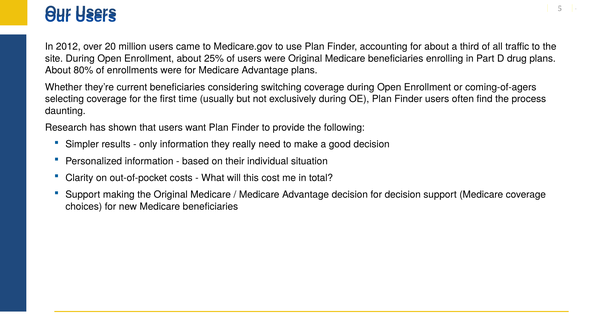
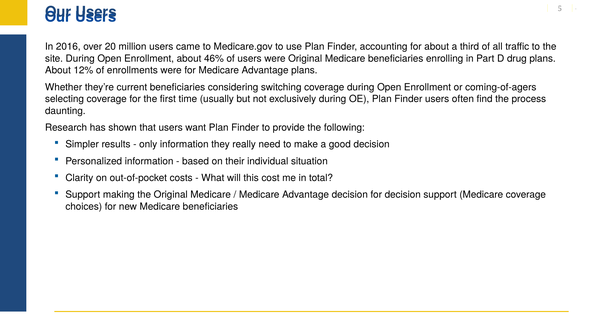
2012: 2012 -> 2016 (68, 47)
25%: 25% -> 46% (214, 58)
80%: 80% -> 12% (83, 70)
